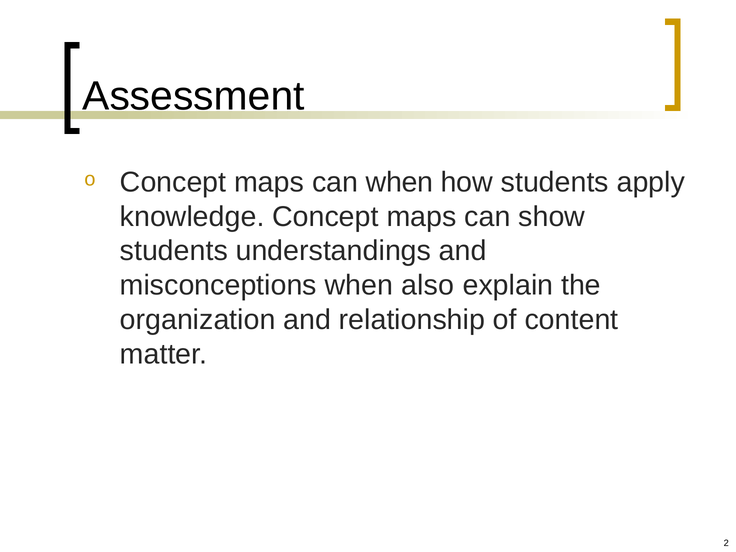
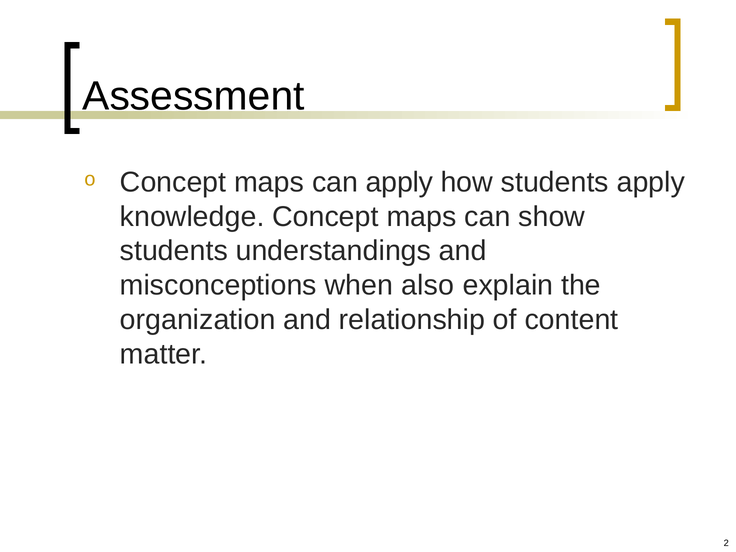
can when: when -> apply (399, 182)
